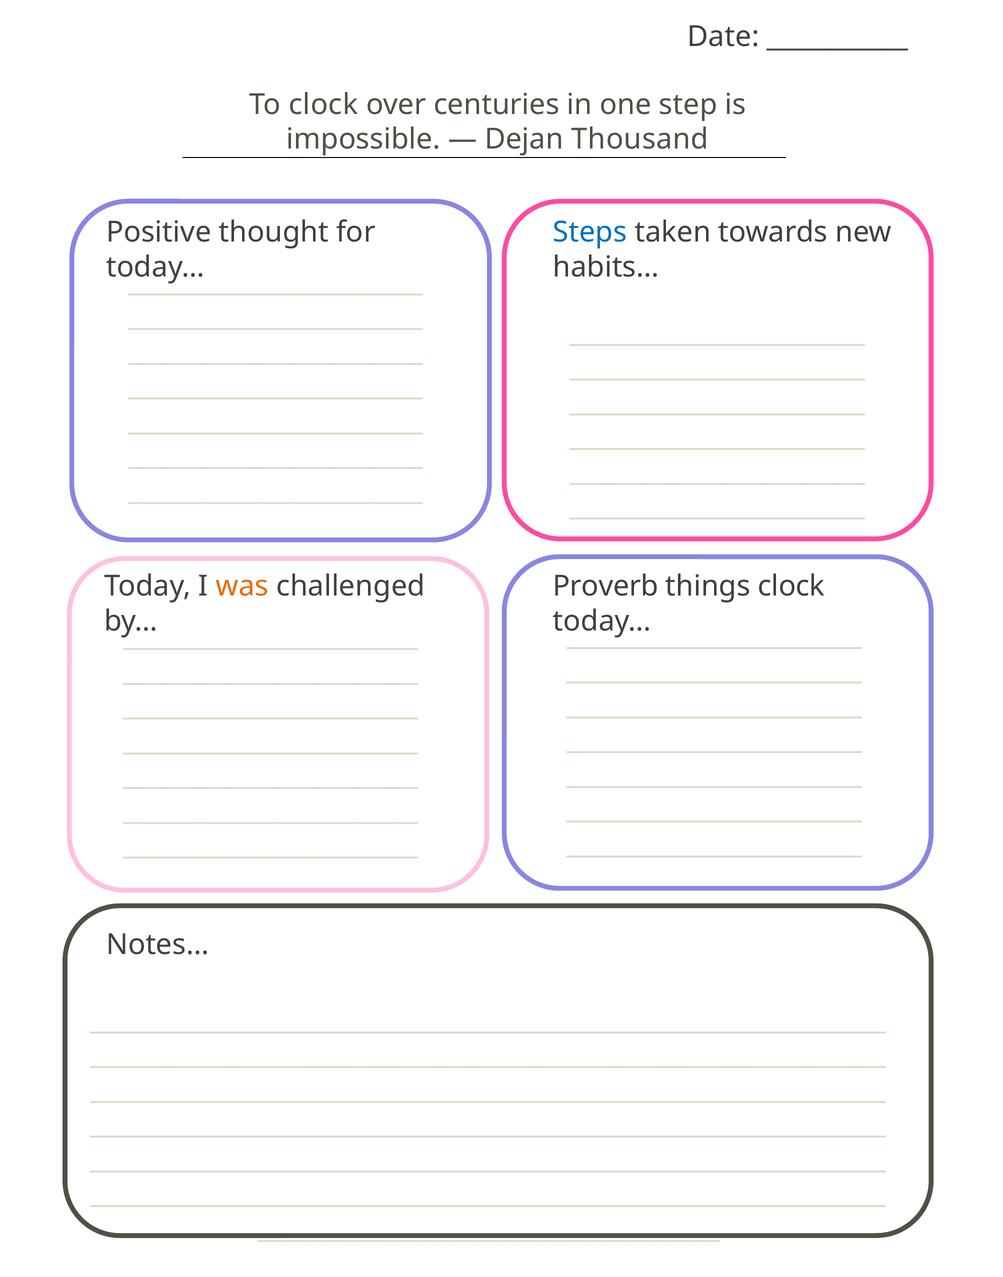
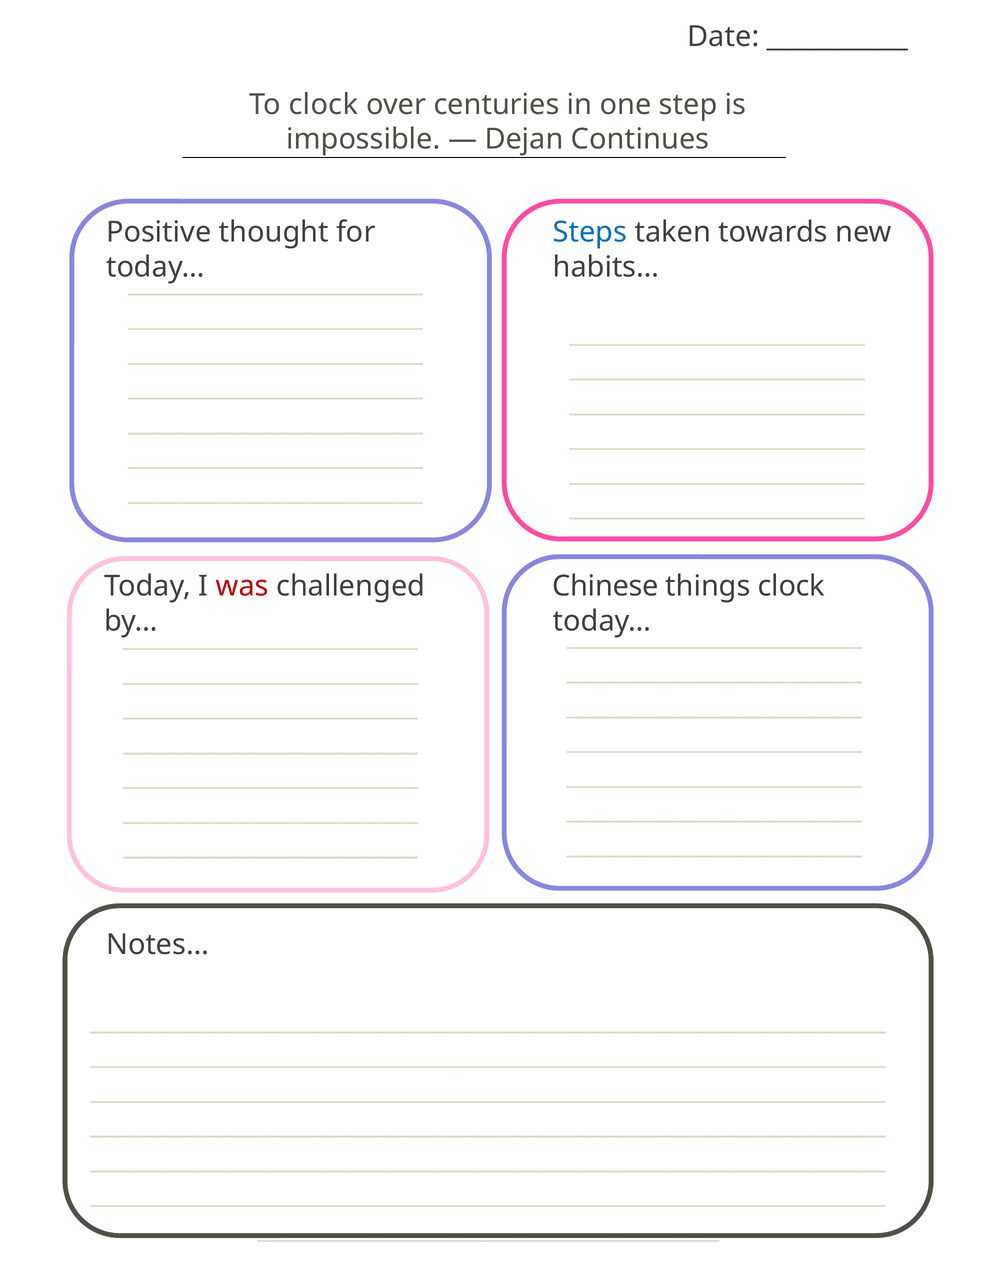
Thousand: Thousand -> Continues (640, 139)
was colour: orange -> red (242, 586)
Proverb: Proverb -> Chinese (606, 586)
